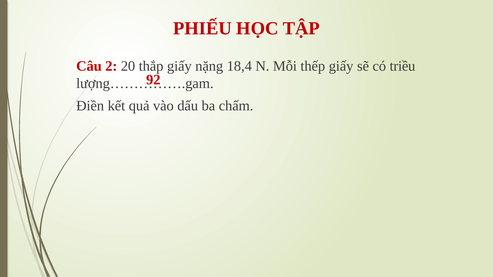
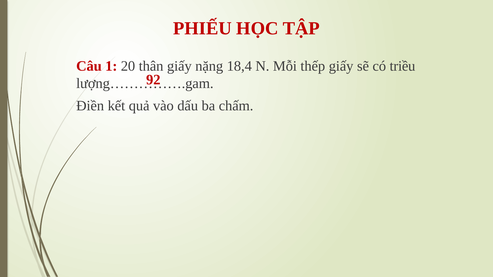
2: 2 -> 1 (111, 66)
thắp: thắp -> thân (151, 66)
